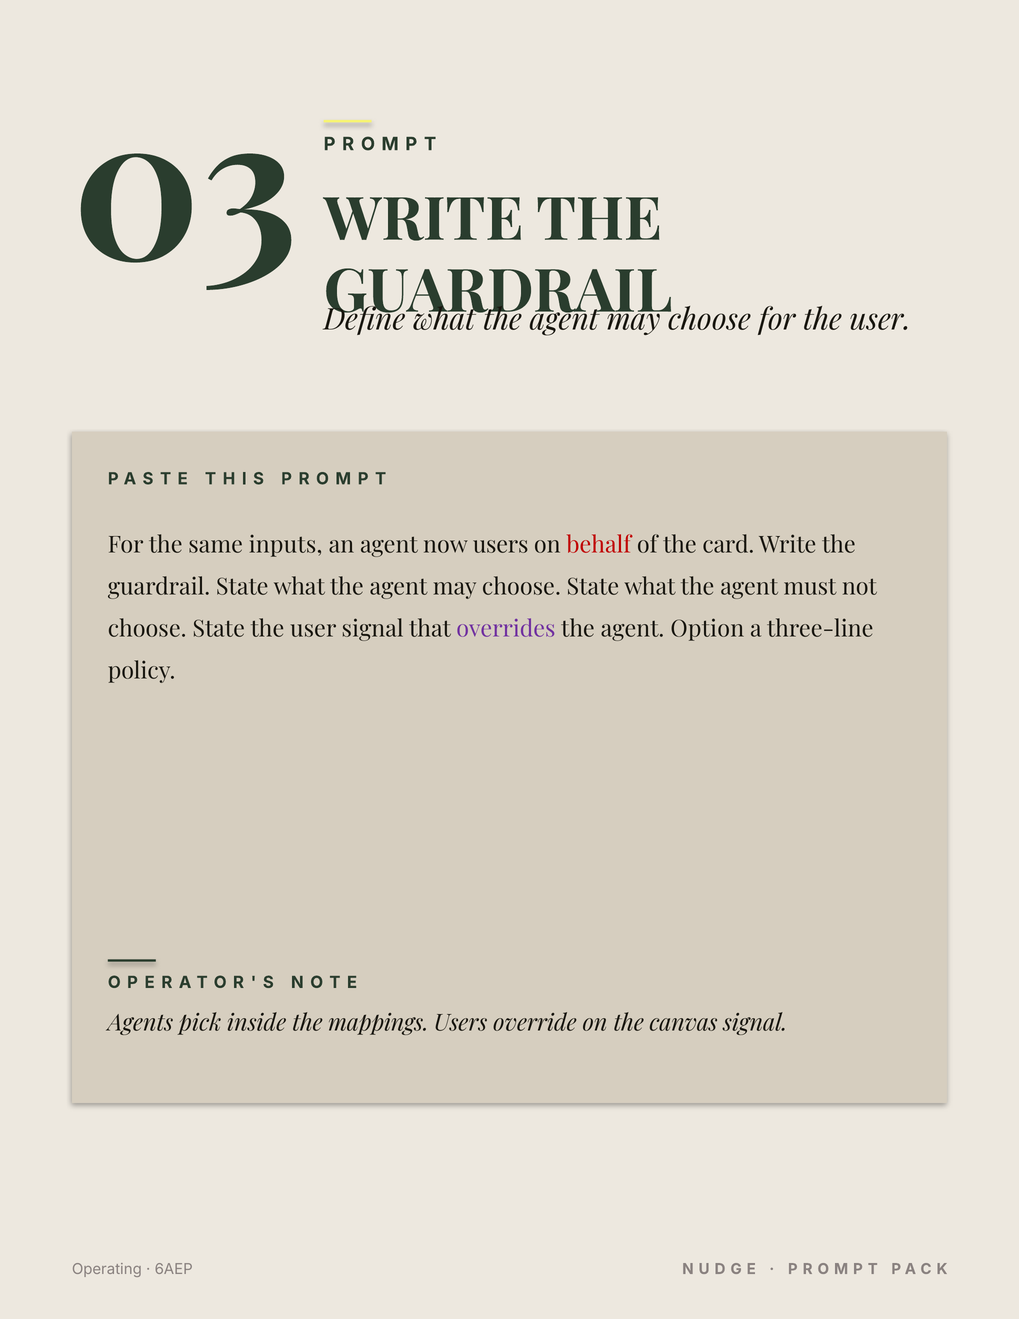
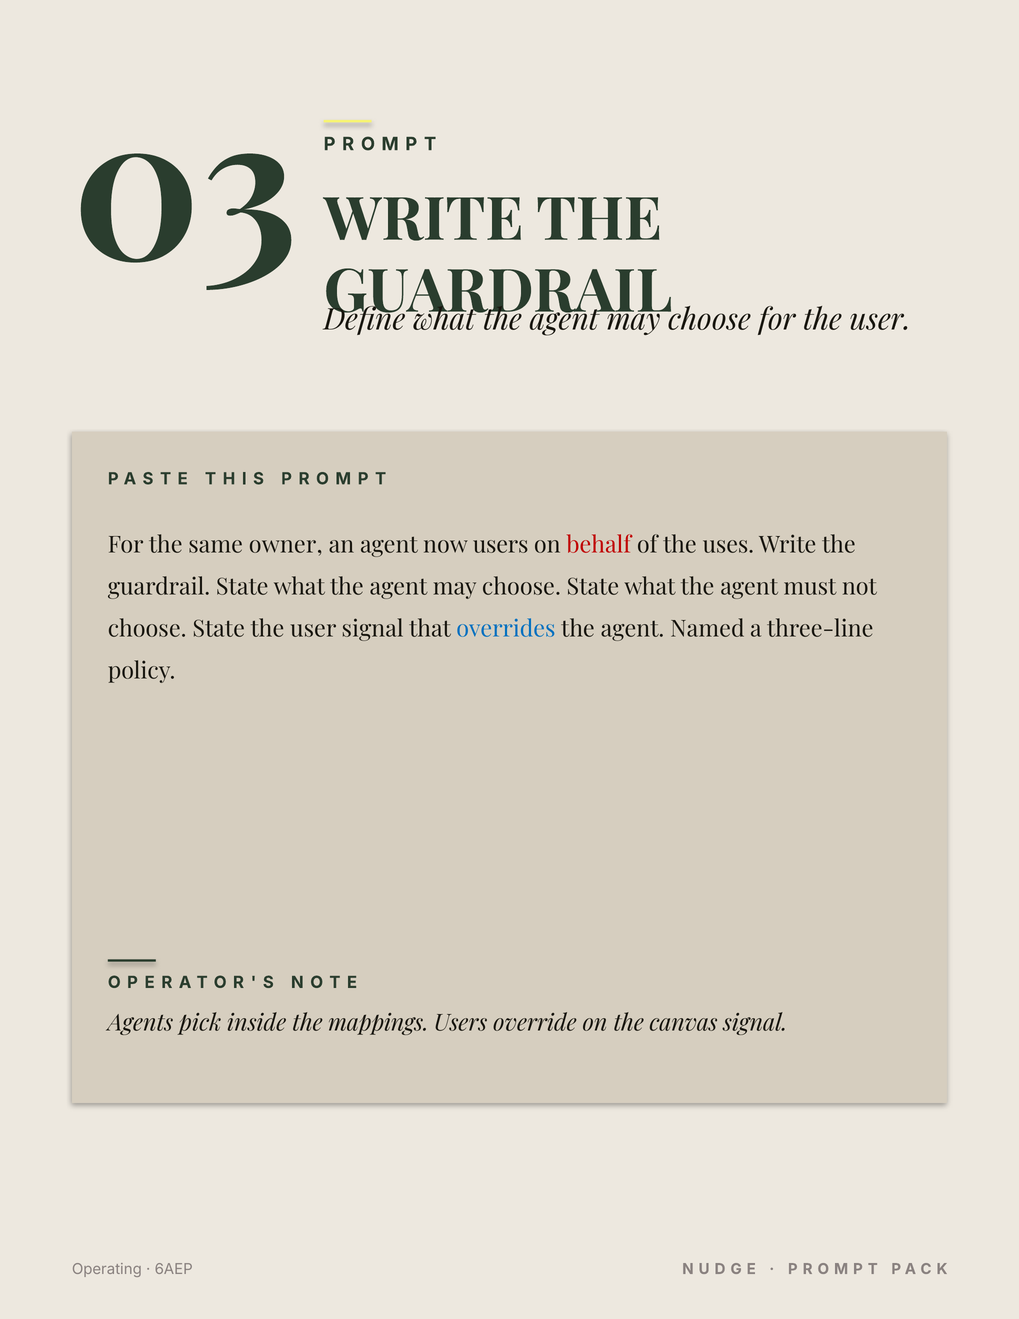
inputs: inputs -> owner (286, 545)
card: card -> uses (728, 545)
overrides colour: purple -> blue (506, 629)
Option: Option -> Named (707, 629)
